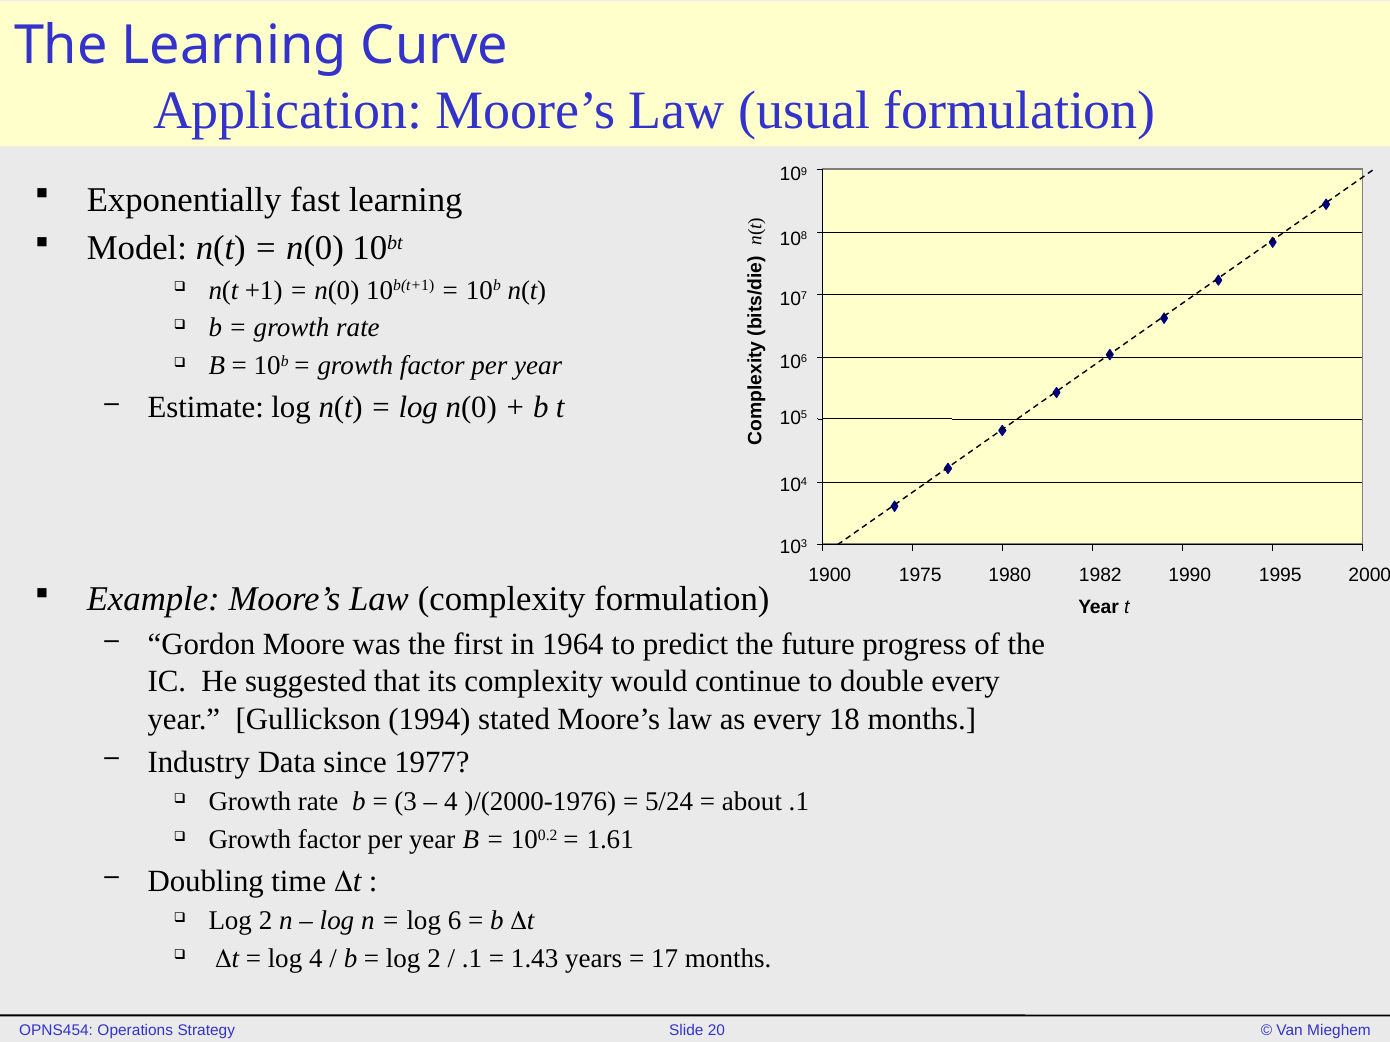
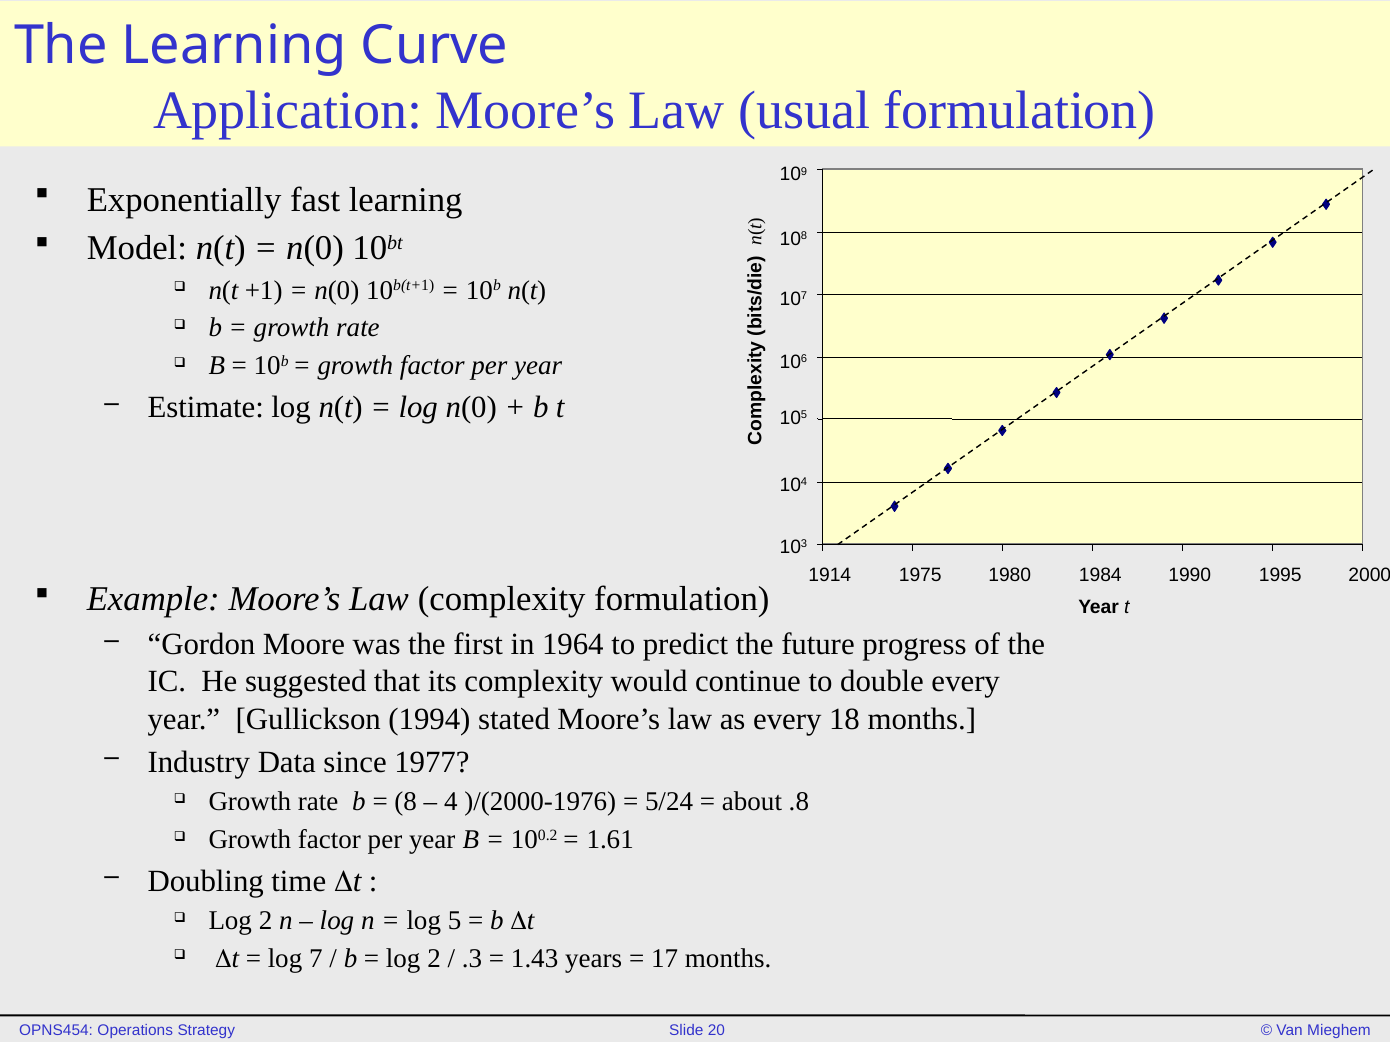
1900: 1900 -> 1914 (830, 575)
1982: 1982 -> 1984 (1100, 575)
3: 3 -> 8 (406, 802)
about .1: .1 -> .8 (799, 802)
6: 6 -> 5 (455, 921)
log 4: 4 -> 7 (316, 959)
.1: .1 -> .3 (472, 959)
